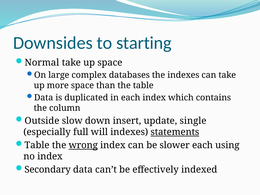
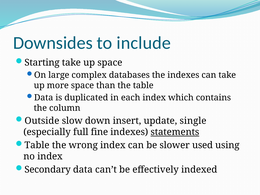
starting: starting -> include (144, 43)
Normal: Normal -> Starting (42, 63)
will: will -> fine (99, 132)
wrong underline: present -> none (83, 145)
slower each: each -> used (202, 145)
